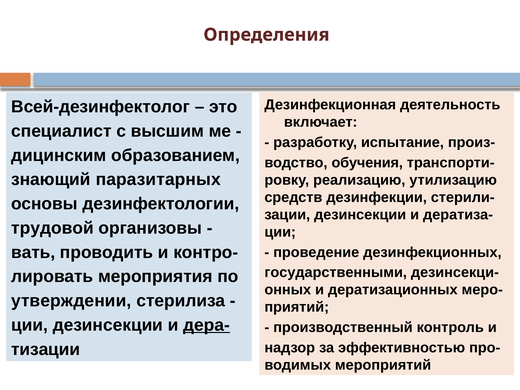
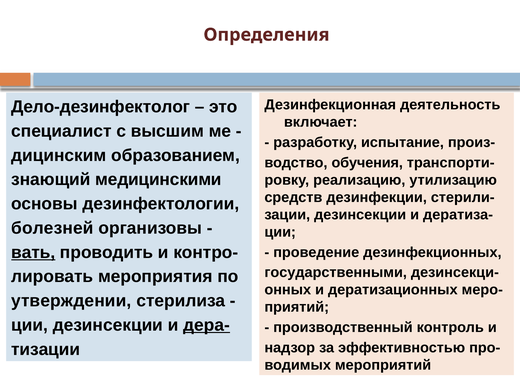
Всей-дезинфектолог: Всей-дезинфектолог -> Дело-дезинфектолог (101, 107)
паразитарных: паразитарных -> медицинскими (158, 180)
трудовой: трудовой -> болезней (52, 228)
вать underline: none -> present (33, 252)
